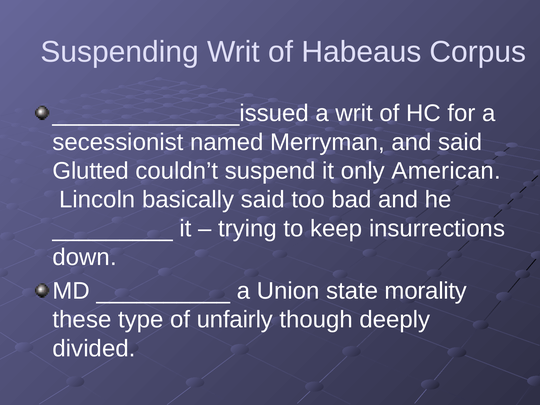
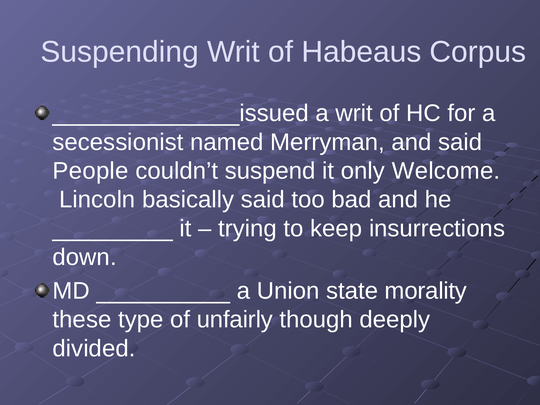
Glutted: Glutted -> People (91, 171)
American: American -> Welcome (446, 171)
